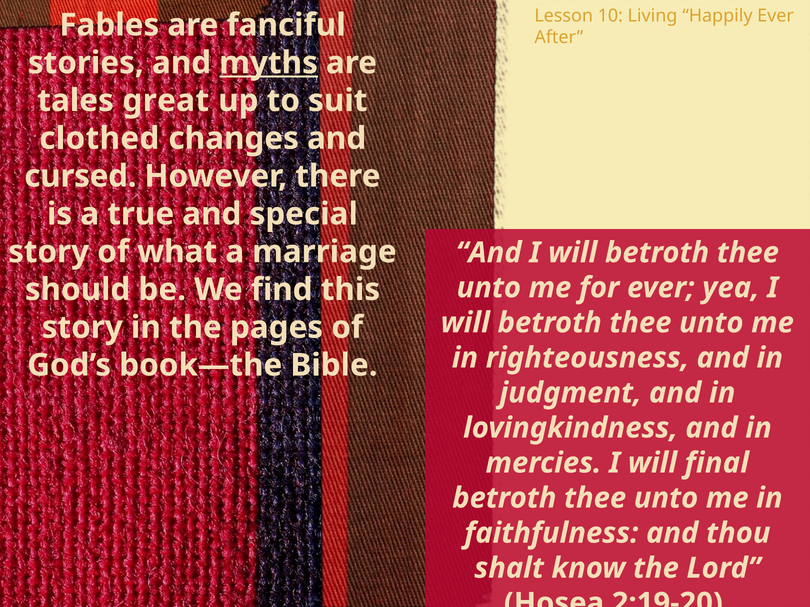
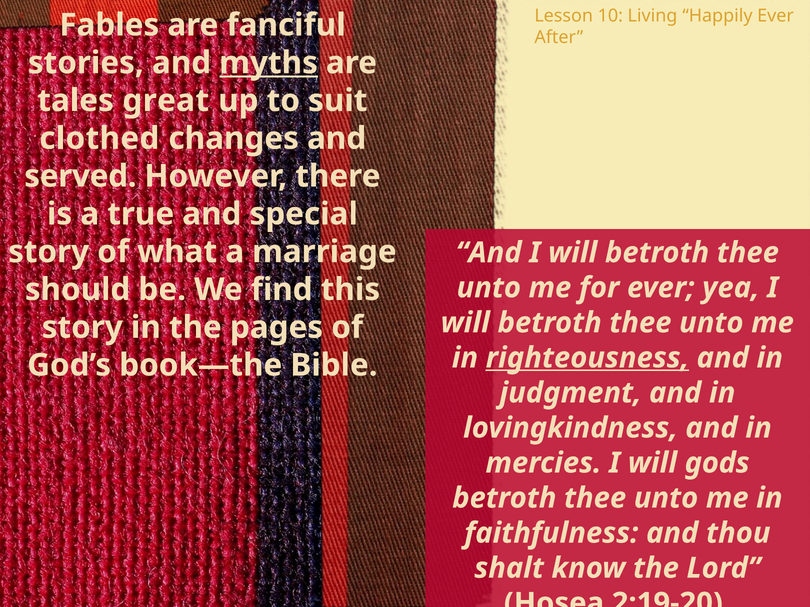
cursed: cursed -> served (80, 176)
righteousness underline: none -> present (587, 358)
final: final -> gods (717, 463)
